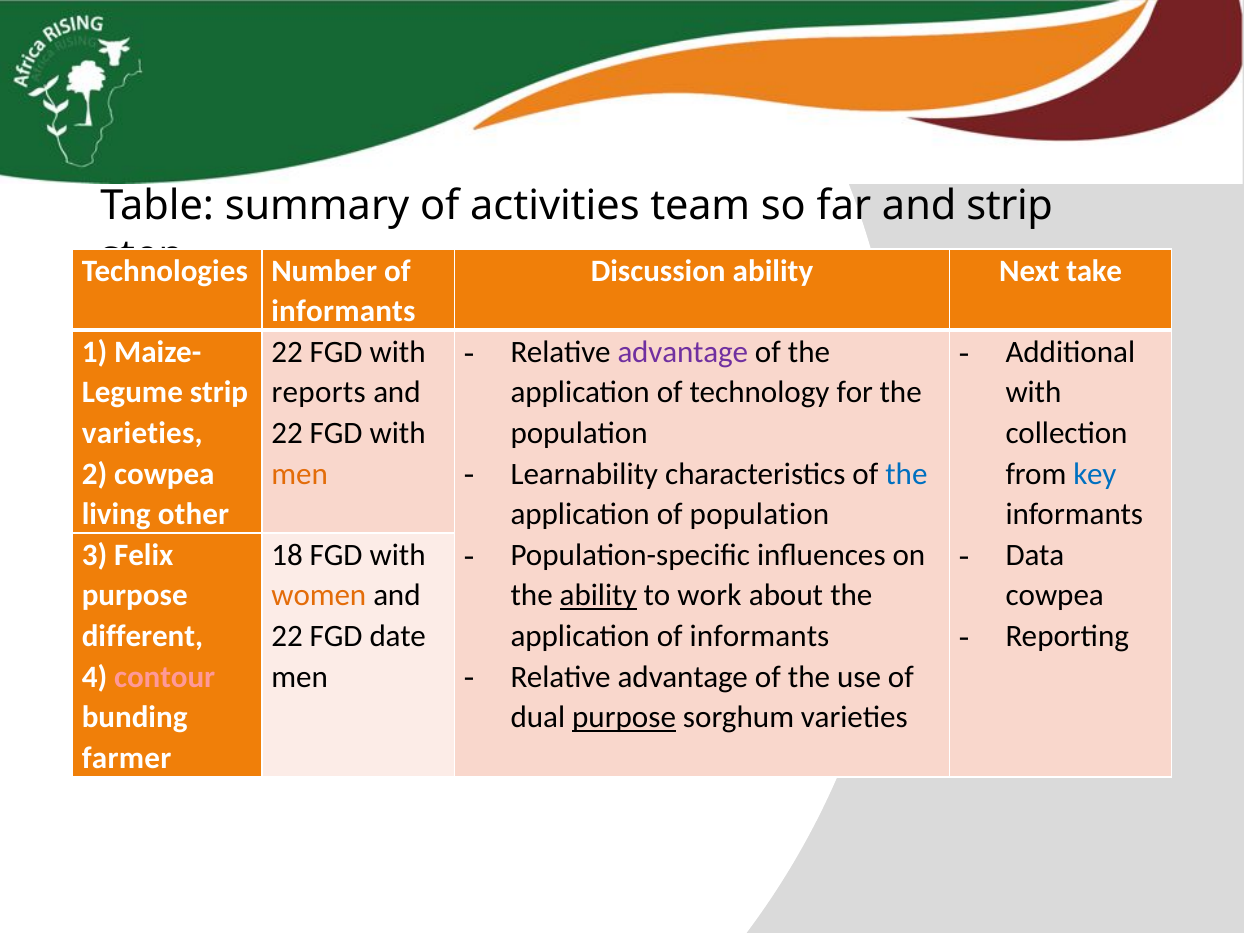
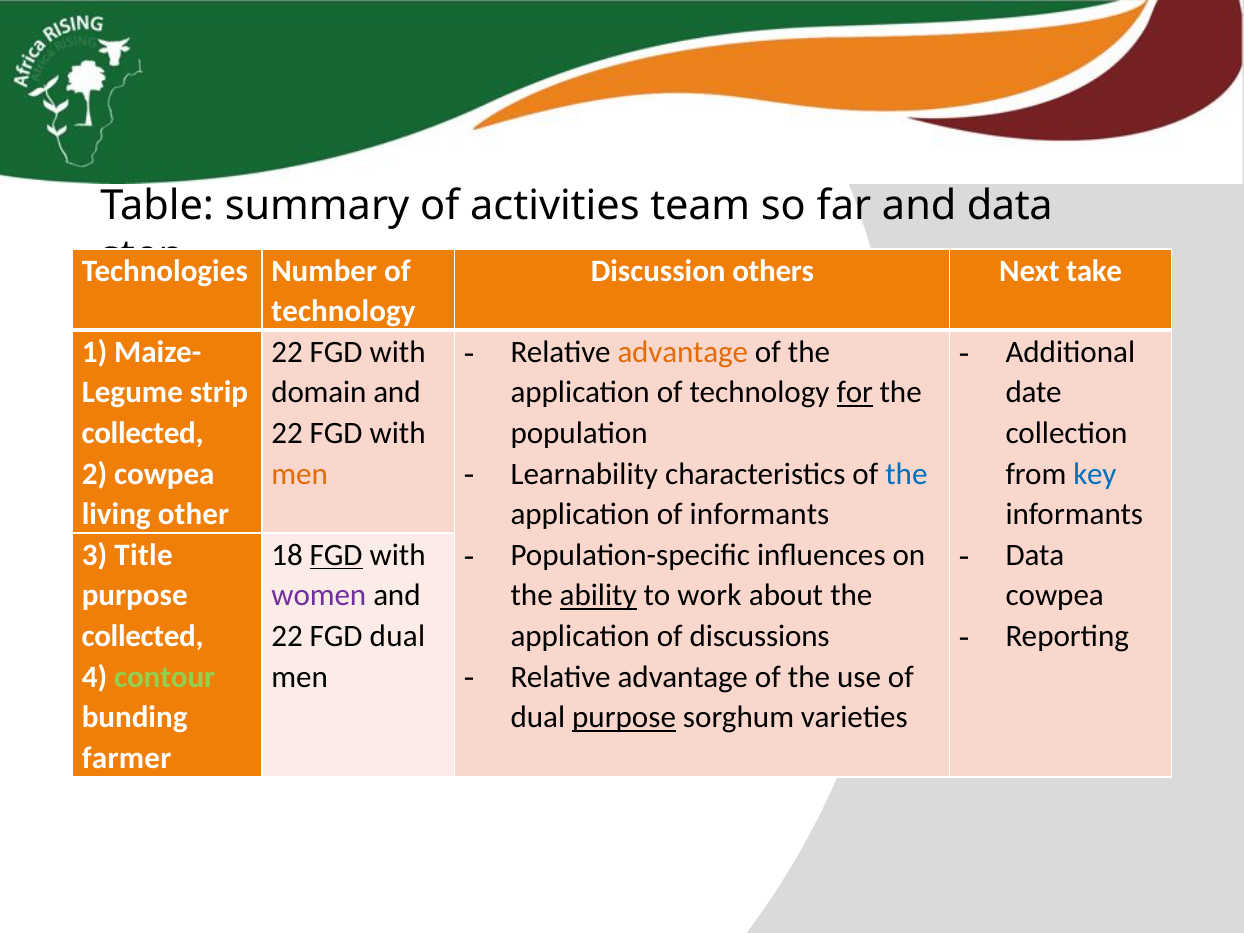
and strip: strip -> data (1010, 206)
Discussion ability: ability -> others (773, 271)
informants: informants -> technology (344, 311)
advantage colour: purple -> orange (683, 352)
reports: reports -> domain (319, 393)
for underline: none -> present (855, 393)
with: with -> date (1034, 393)
varieties: varieties -> collected (143, 433)
of population: population -> informants (760, 514)
Felix: Felix -> Title (144, 555)
FGD underline: none -> present (336, 555)
women colour: orange -> purple (319, 596)
application of informants: informants -> discussions (760, 636)
different: different -> collected (143, 636)
FGD date: date -> dual (397, 636)
contour colour: pink -> light green (165, 677)
